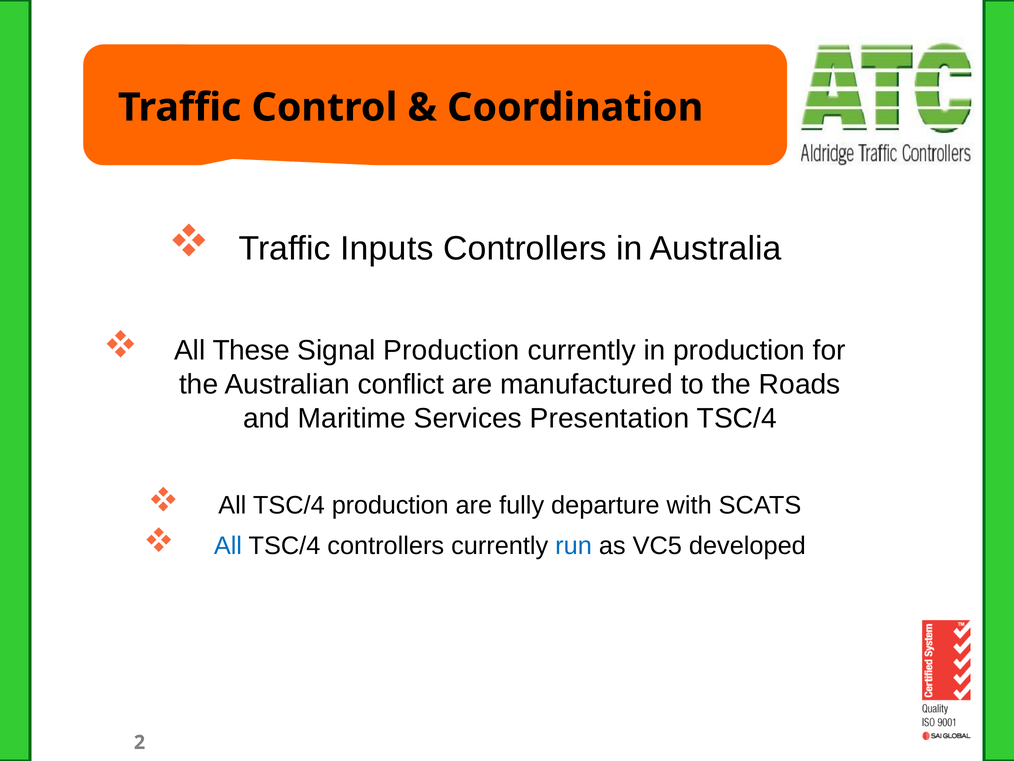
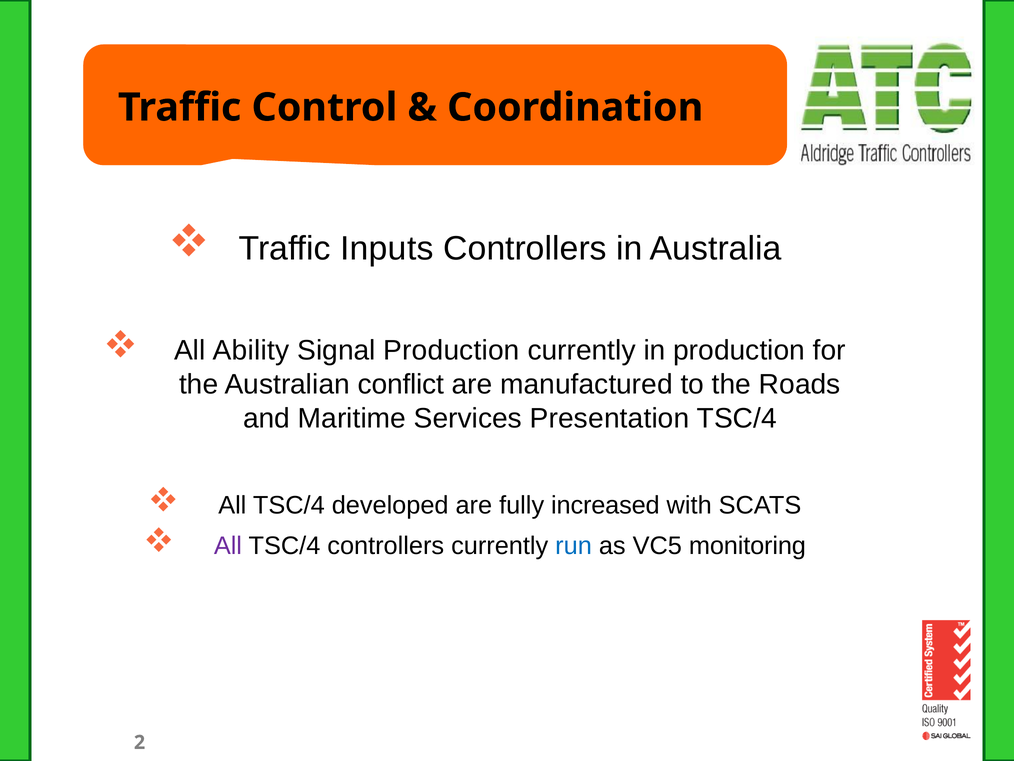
These: These -> Ability (251, 350)
TSC/4 production: production -> developed (390, 505)
departure: departure -> increased (605, 505)
All colour: blue -> purple (228, 546)
developed: developed -> monitoring (747, 546)
